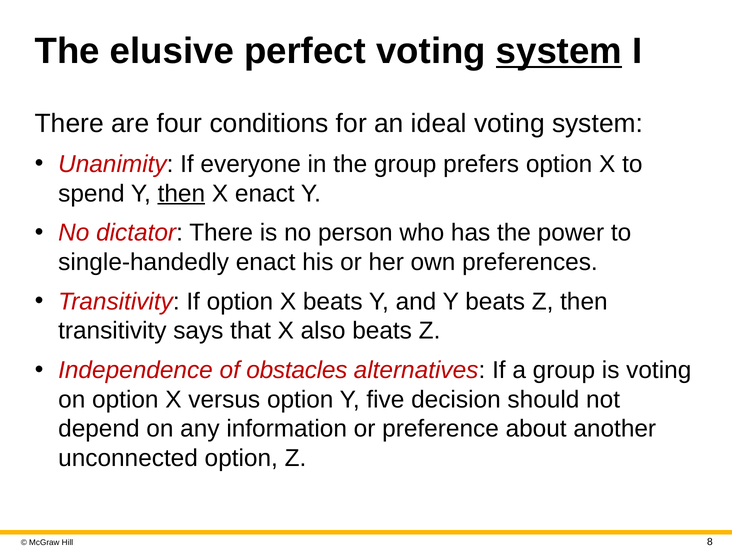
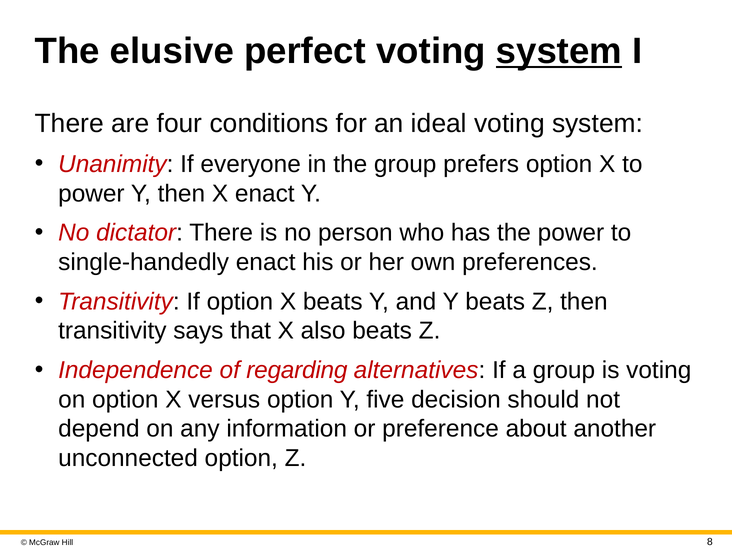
spend: spend -> power (91, 193)
then underline: present -> none (181, 193)
obstacles: obstacles -> regarding (297, 370)
